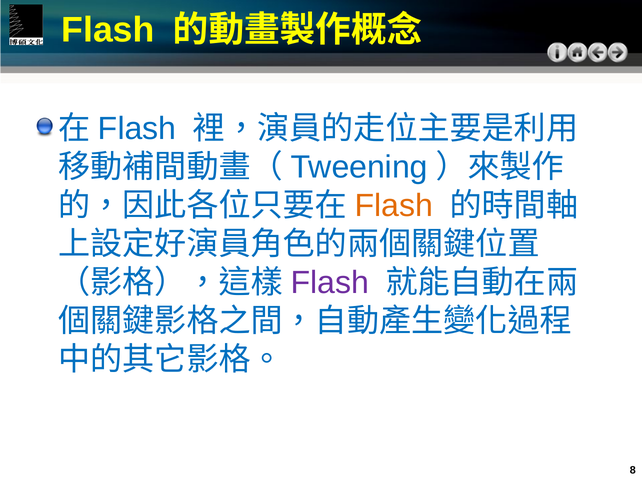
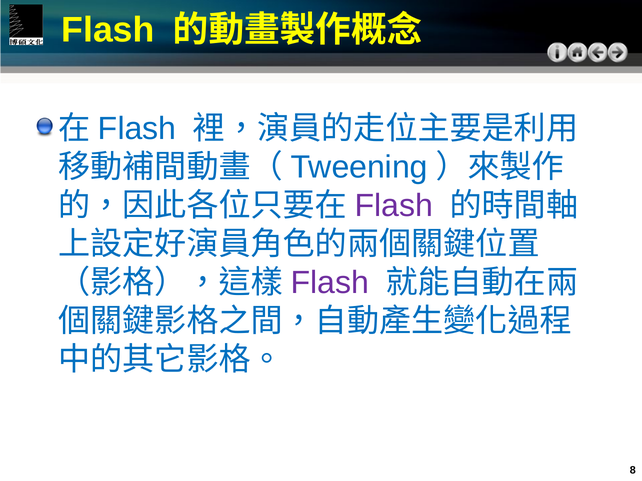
Flash colour: orange -> purple (394, 206)
